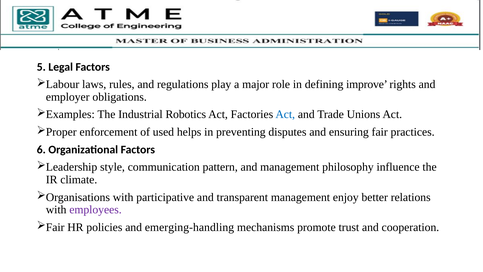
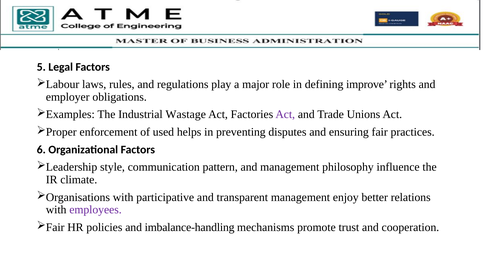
Robotics: Robotics -> Wastage (186, 114)
Act colour: blue -> purple (285, 114)
emerging-handling: emerging-handling -> imbalance-handling (190, 227)
